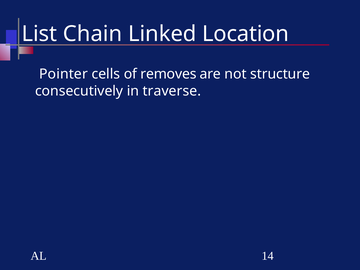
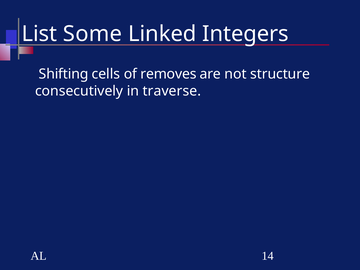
Chain: Chain -> Some (92, 34)
Location: Location -> Integers (245, 34)
Pointer: Pointer -> Shifting (64, 74)
